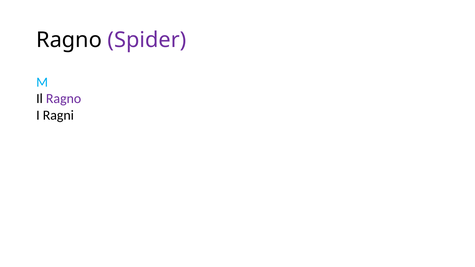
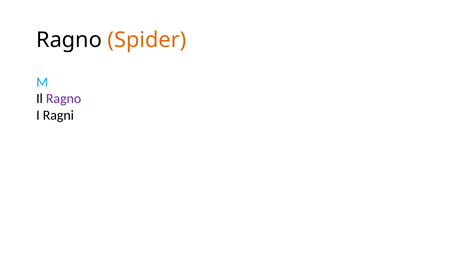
Spider colour: purple -> orange (147, 40)
